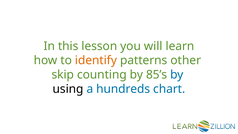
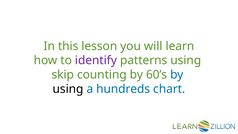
identify colour: orange -> purple (96, 60)
patterns other: other -> using (186, 60)
85’s: 85’s -> 60’s (157, 75)
